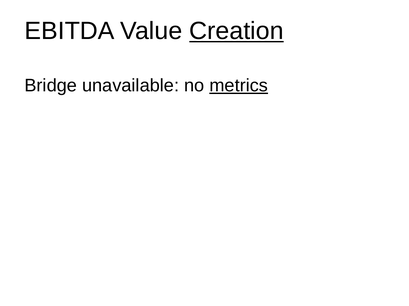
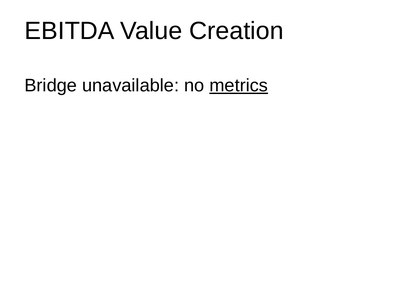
Creation underline: present -> none (236, 31)
